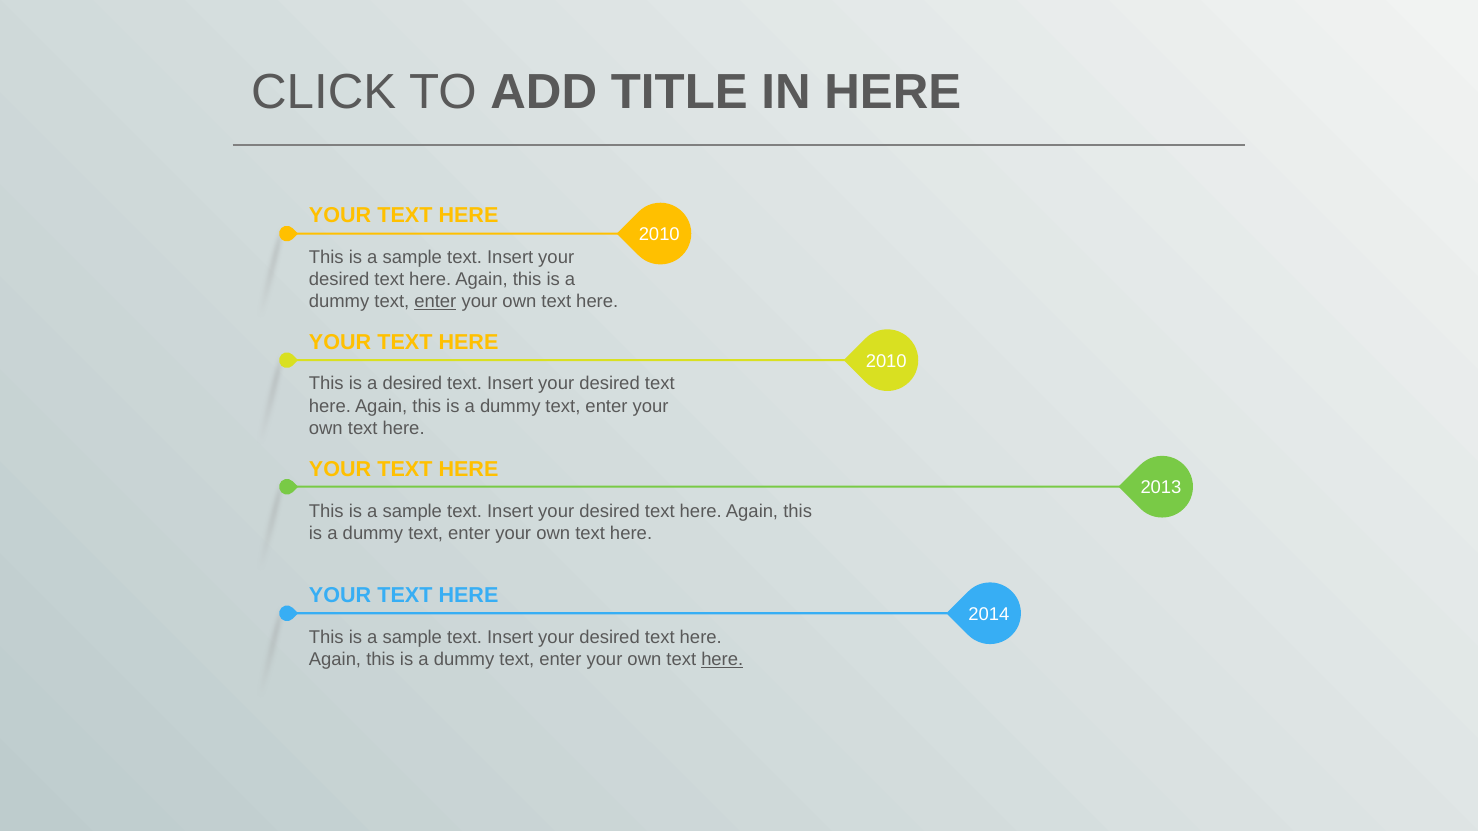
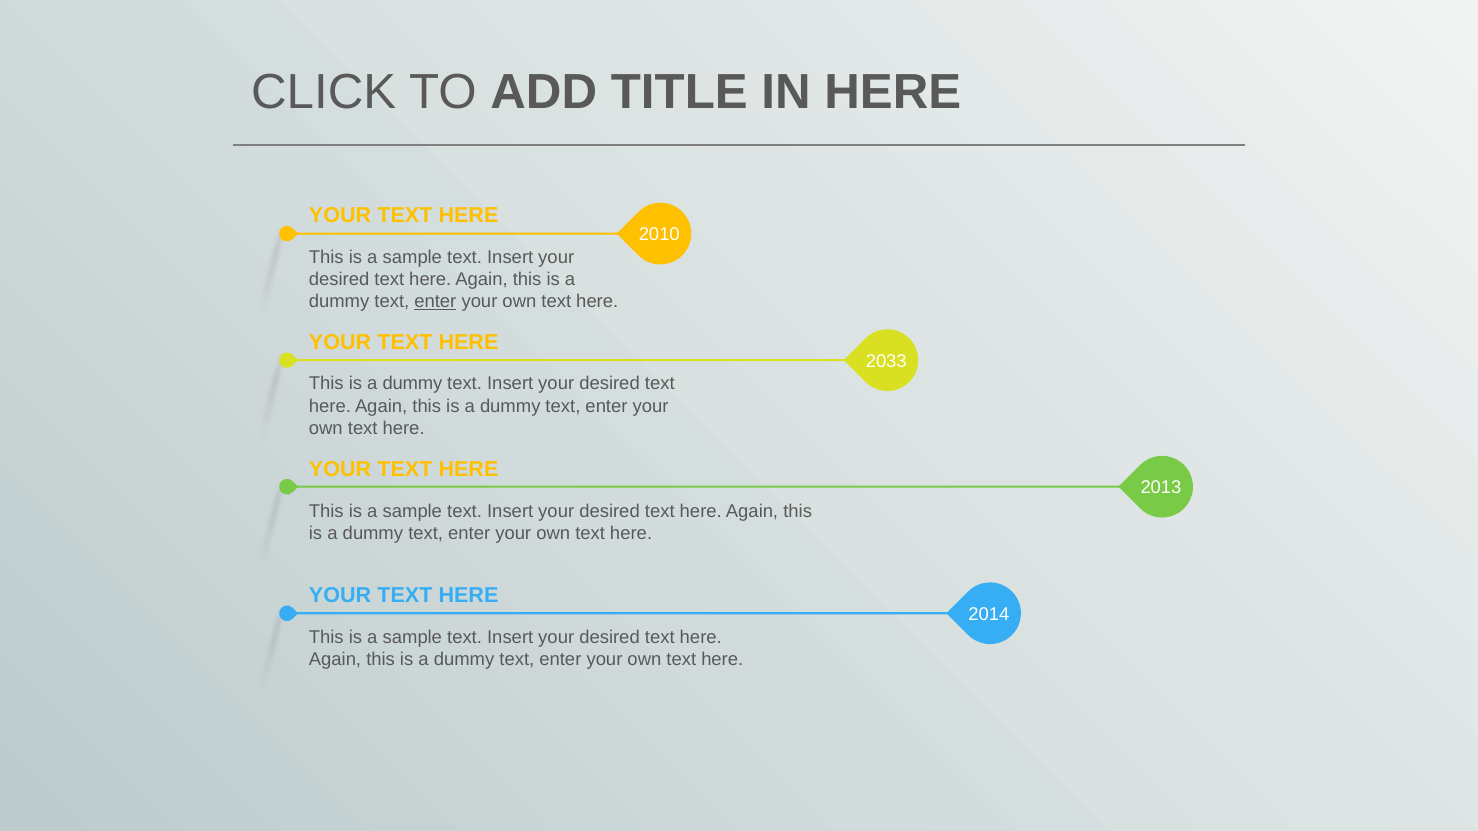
2010: 2010 -> 2033 (886, 361)
desired: desired -> dummy (412, 384)
here underline: present -> none (722, 660)
